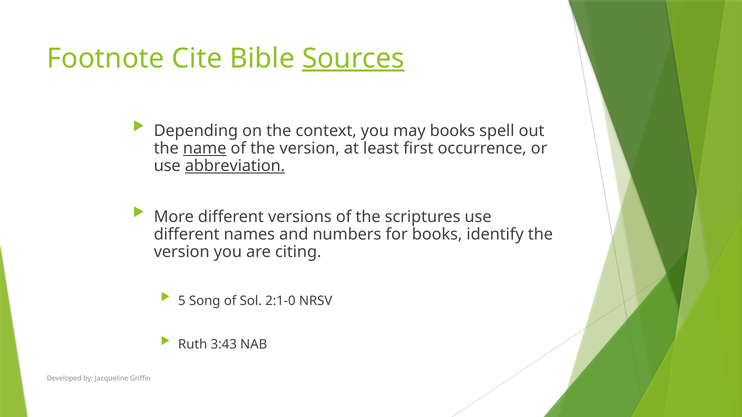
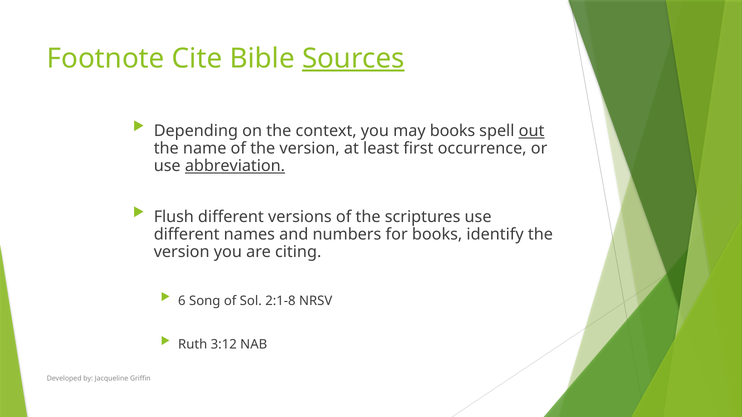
out underline: none -> present (532, 131)
name underline: present -> none (205, 149)
More: More -> Flush (174, 217)
5: 5 -> 6 (182, 301)
2:1-0: 2:1-0 -> 2:1-8 (280, 301)
3:43: 3:43 -> 3:12 (224, 345)
